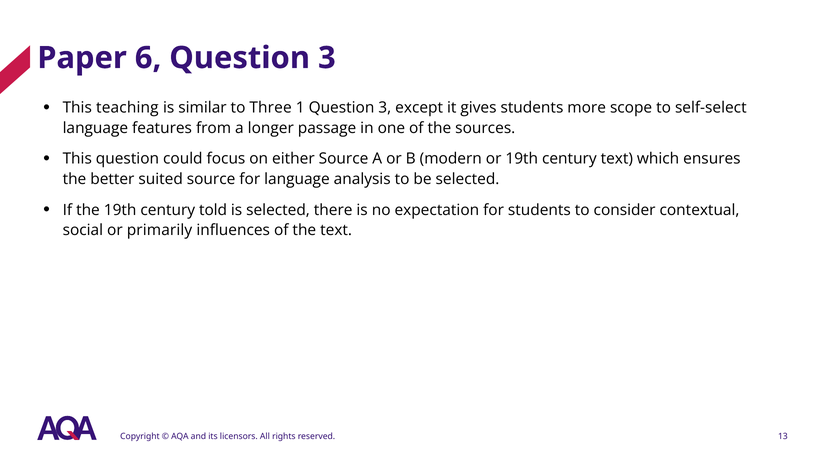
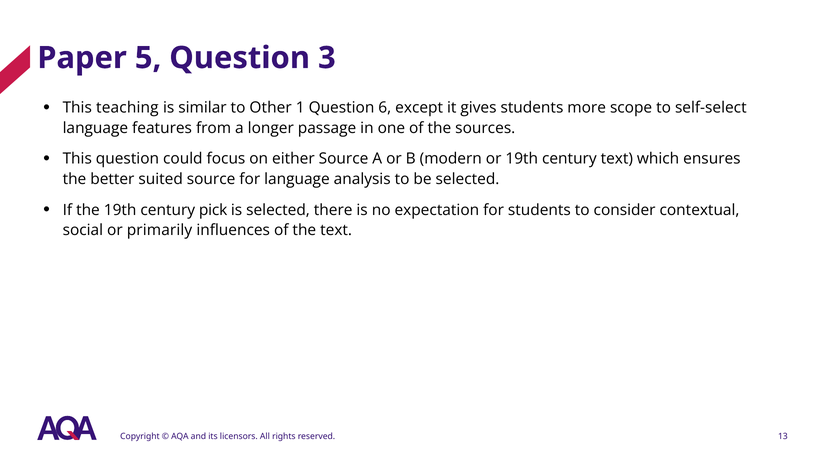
6: 6 -> 5 (148, 58)
Three: Three -> Other (271, 108)
1 Question 3: 3 -> 6 (385, 108)
told: told -> pick (213, 210)
